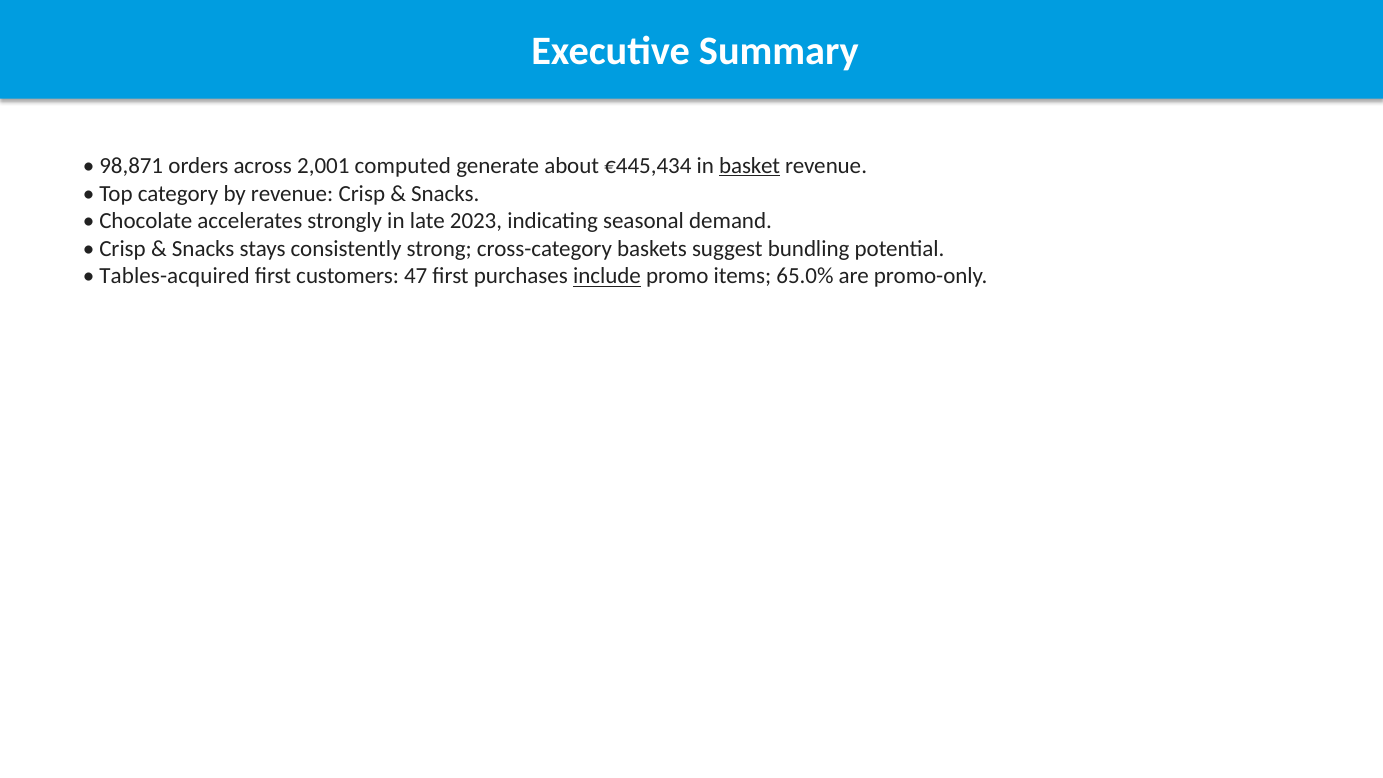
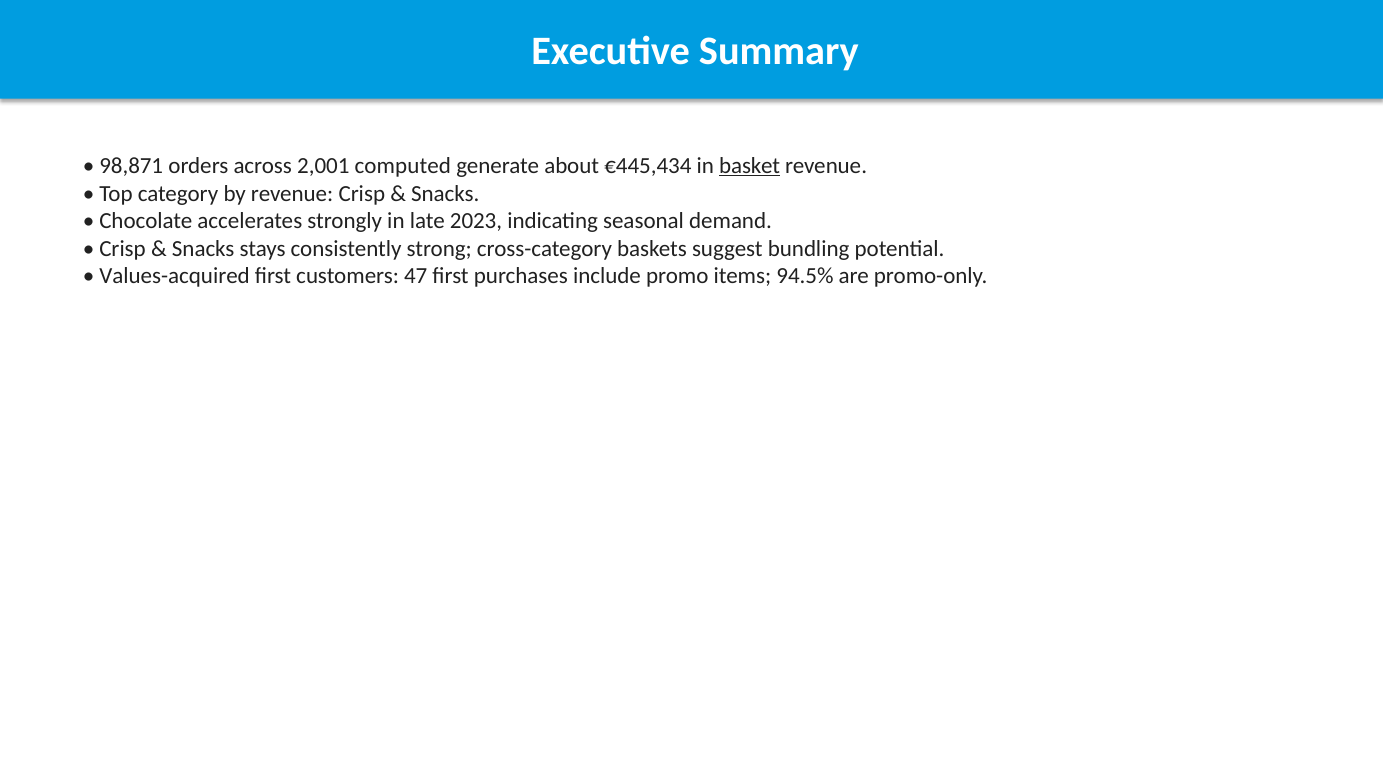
Tables-acquired: Tables-acquired -> Values-acquired (175, 276)
include underline: present -> none (607, 276)
65.0%: 65.0% -> 94.5% (805, 276)
